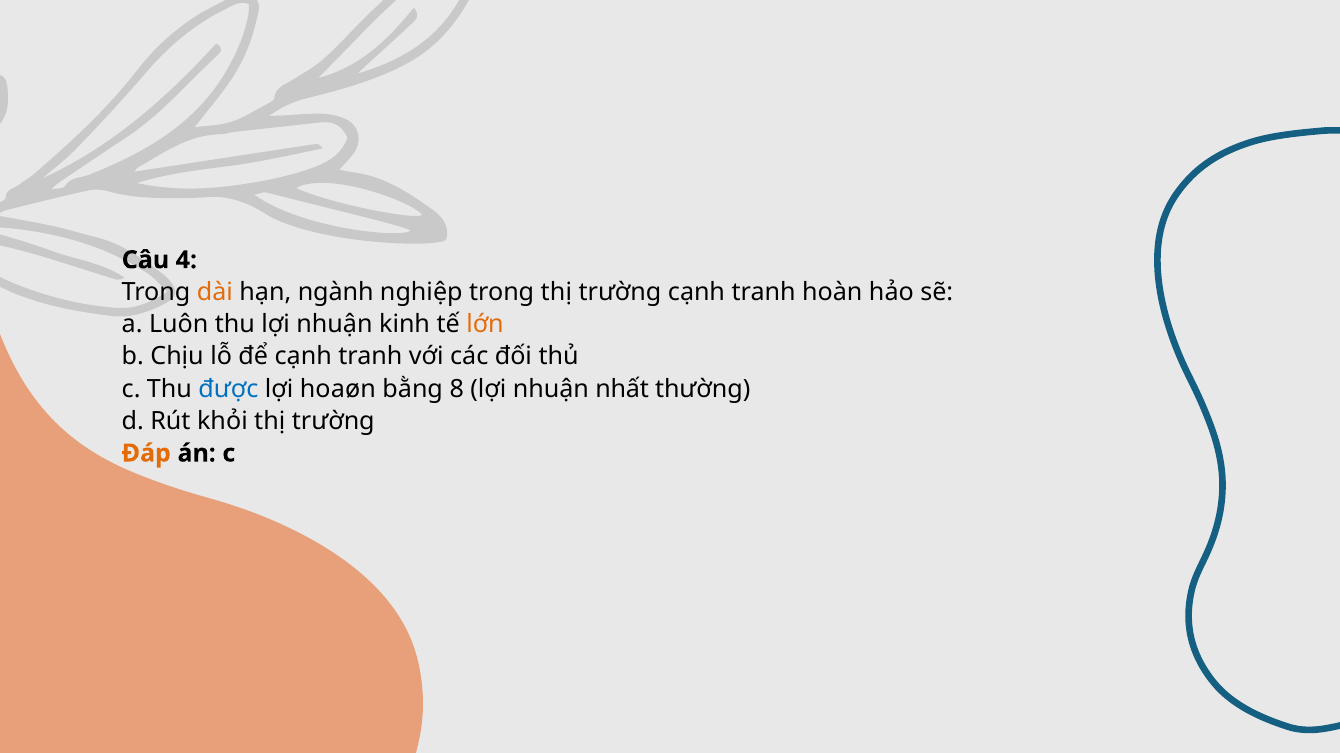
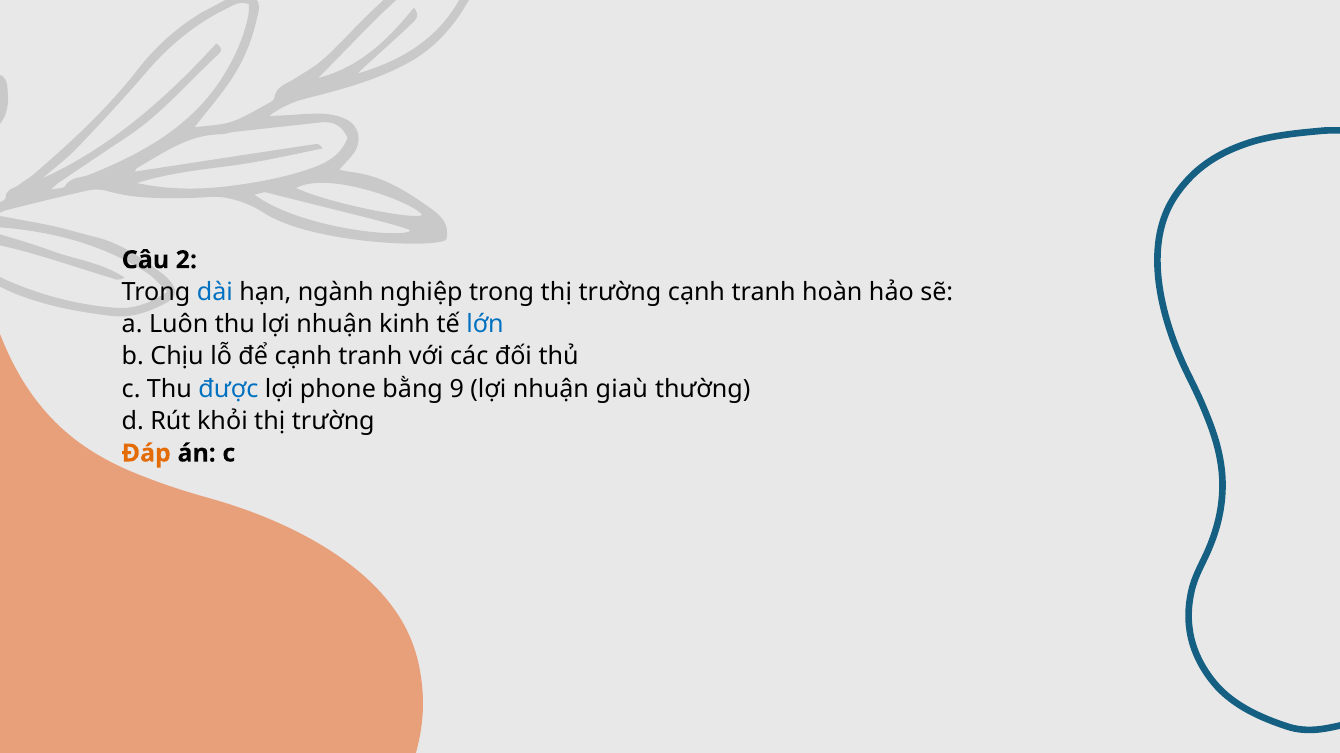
4: 4 -> 2 (186, 260)
dài colour: orange -> blue (215, 292)
lớn colour: orange -> blue (485, 325)
hoaøn: hoaøn -> phone (338, 389)
8: 8 -> 9 (457, 389)
nhất: nhất -> giaù (622, 389)
